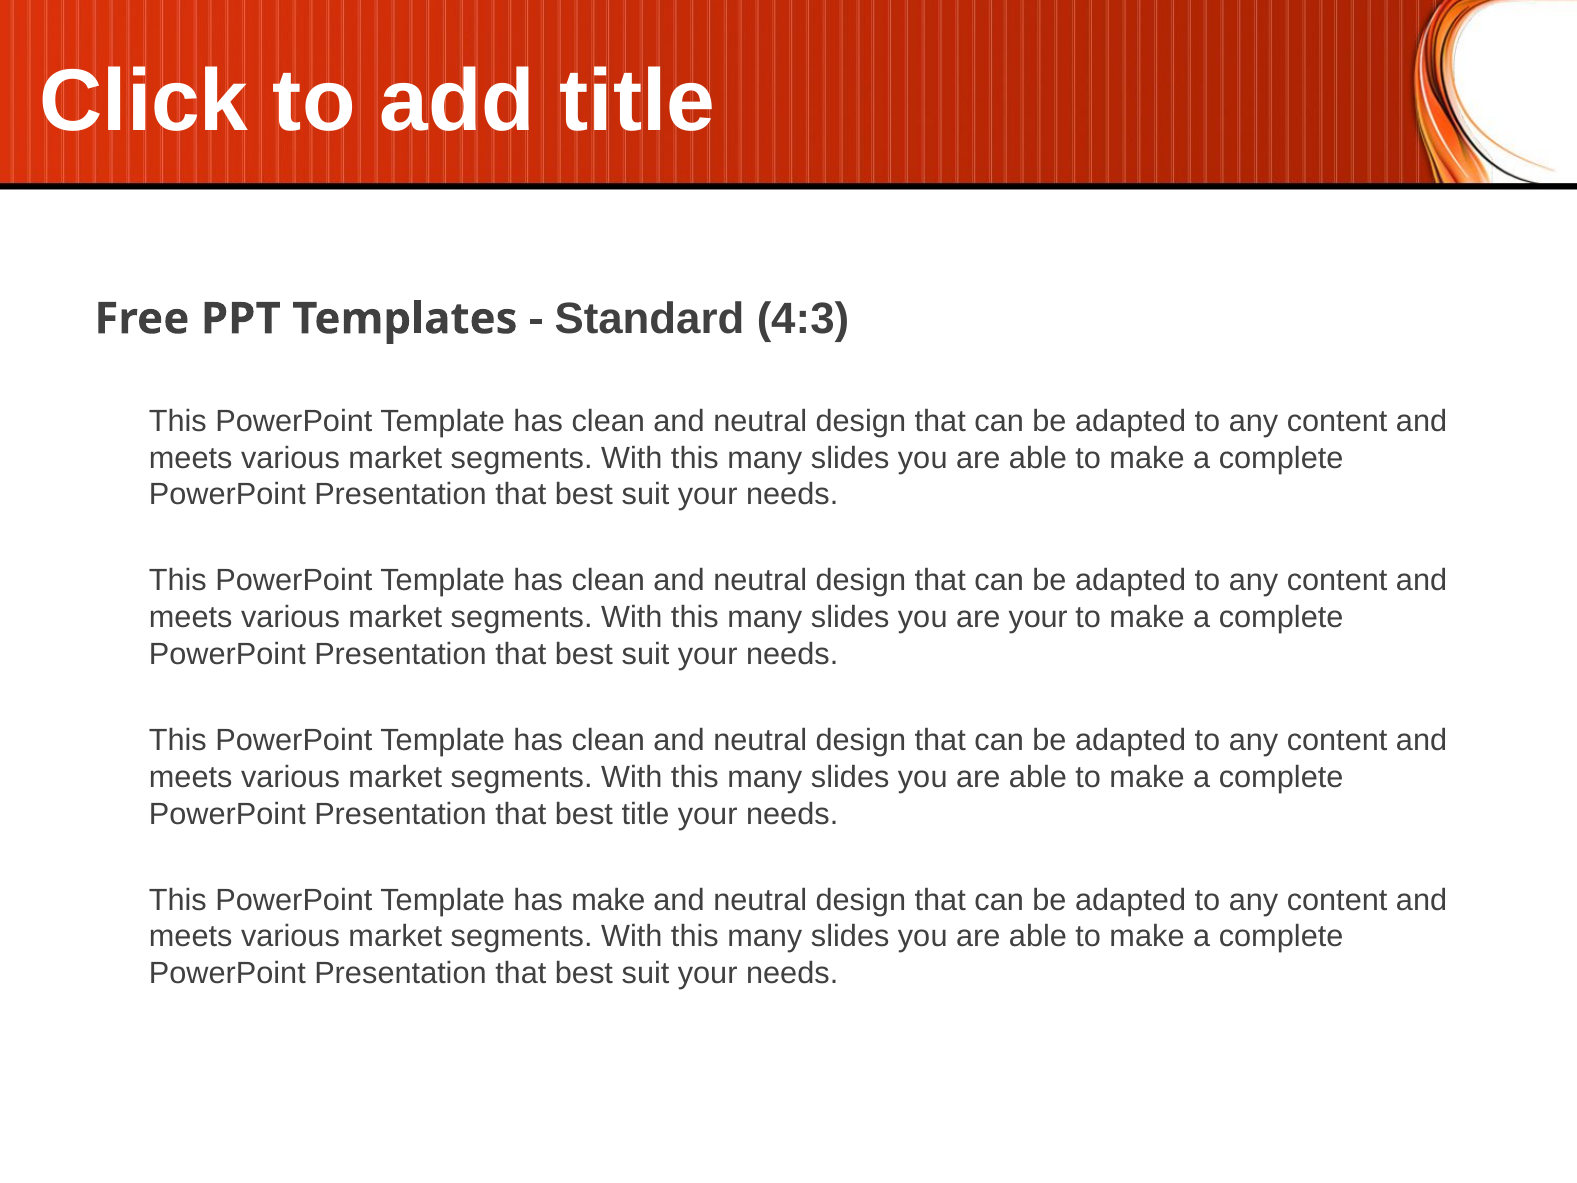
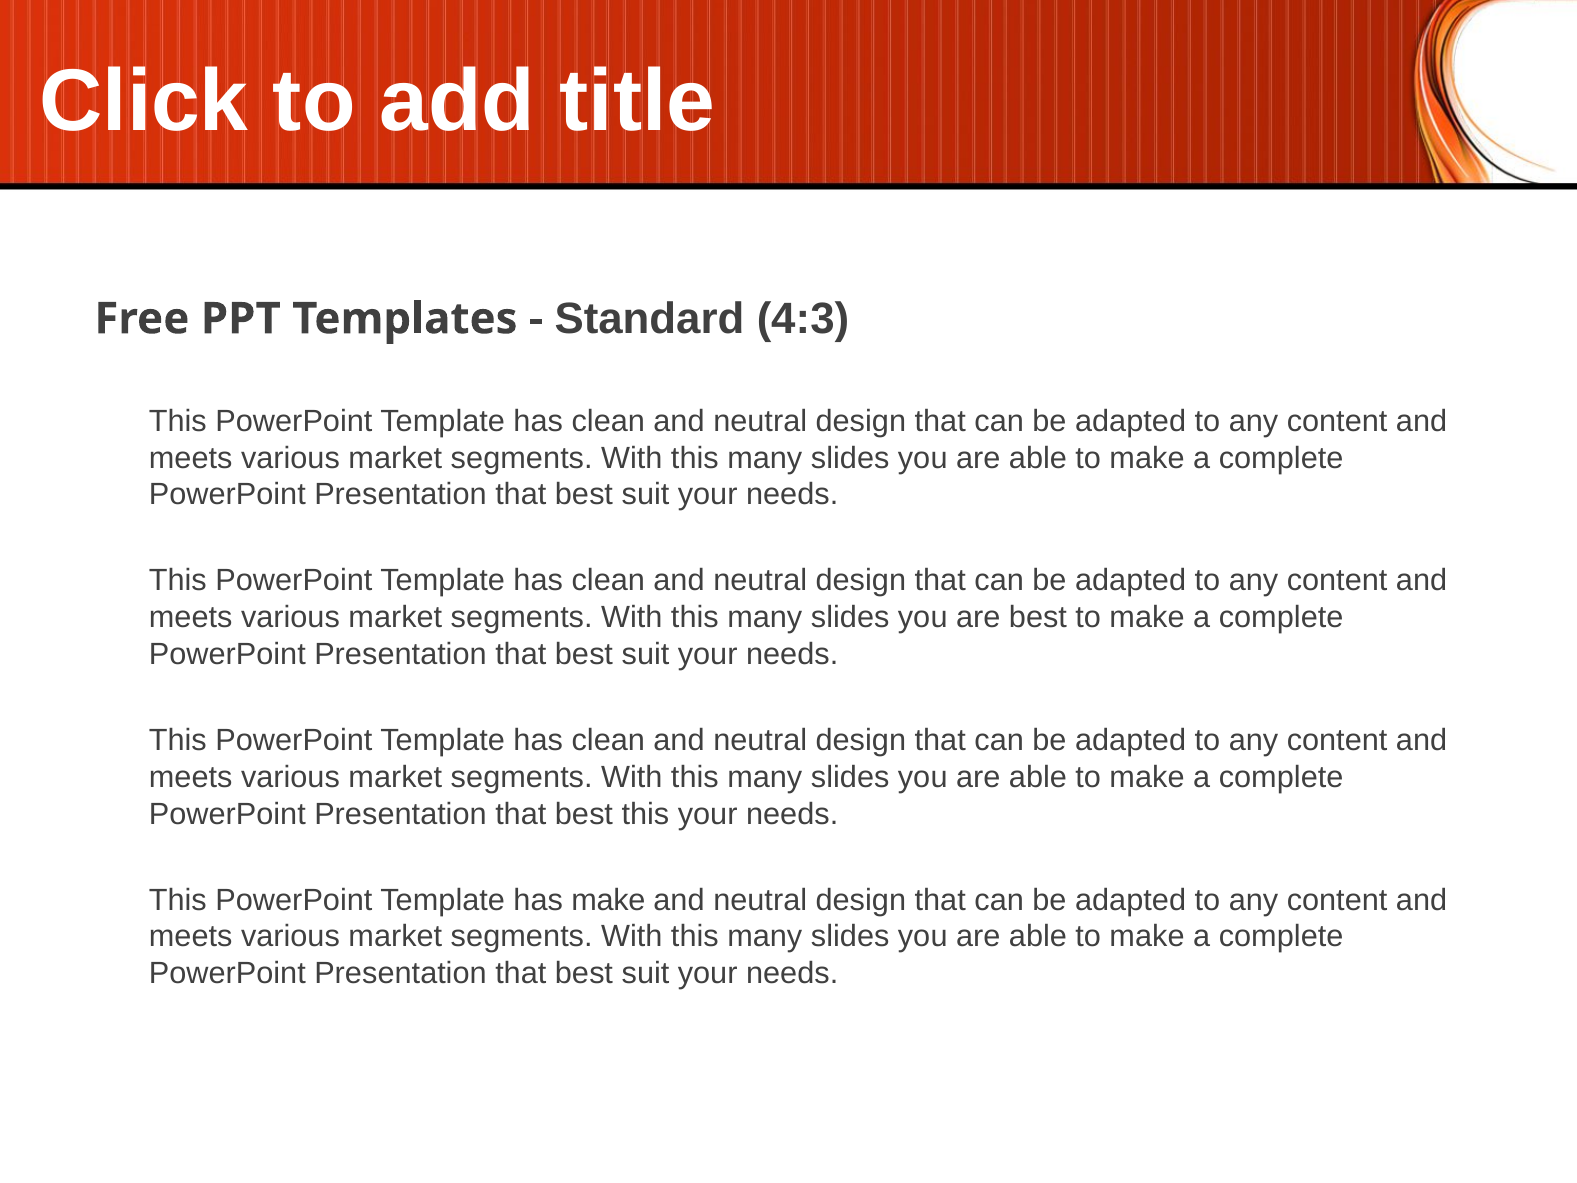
are your: your -> best (1038, 617)
best title: title -> this (645, 814)
